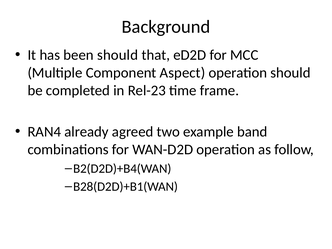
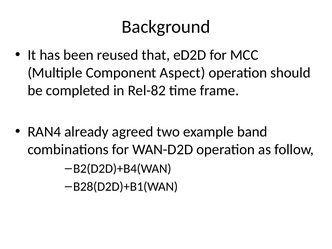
been should: should -> reused (118, 55)
Rel-23: Rel-23 -> Rel-82 (147, 90)
